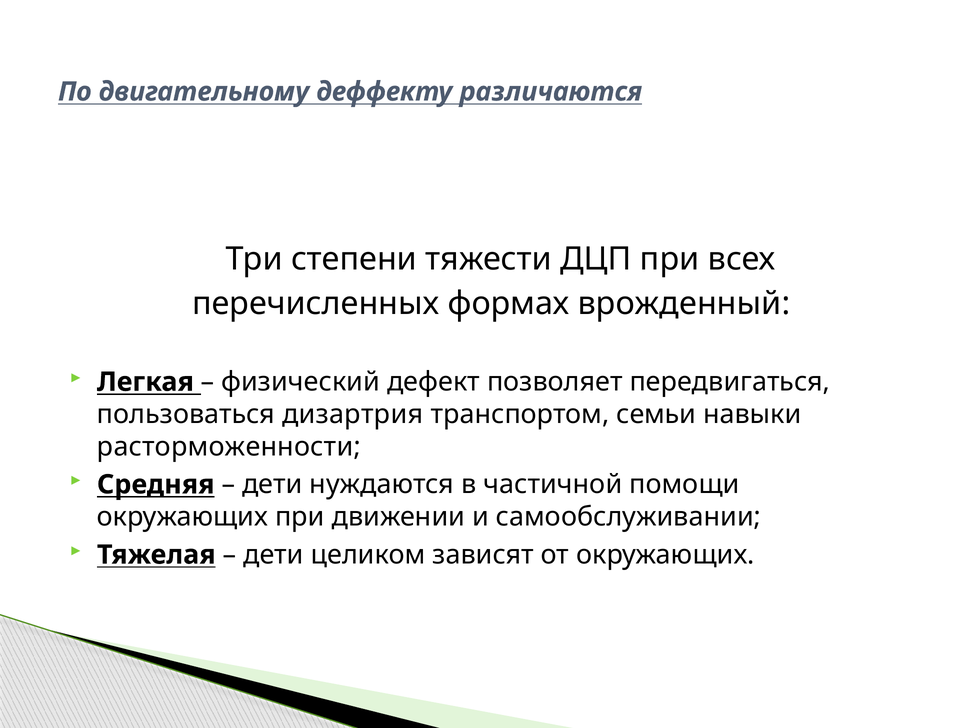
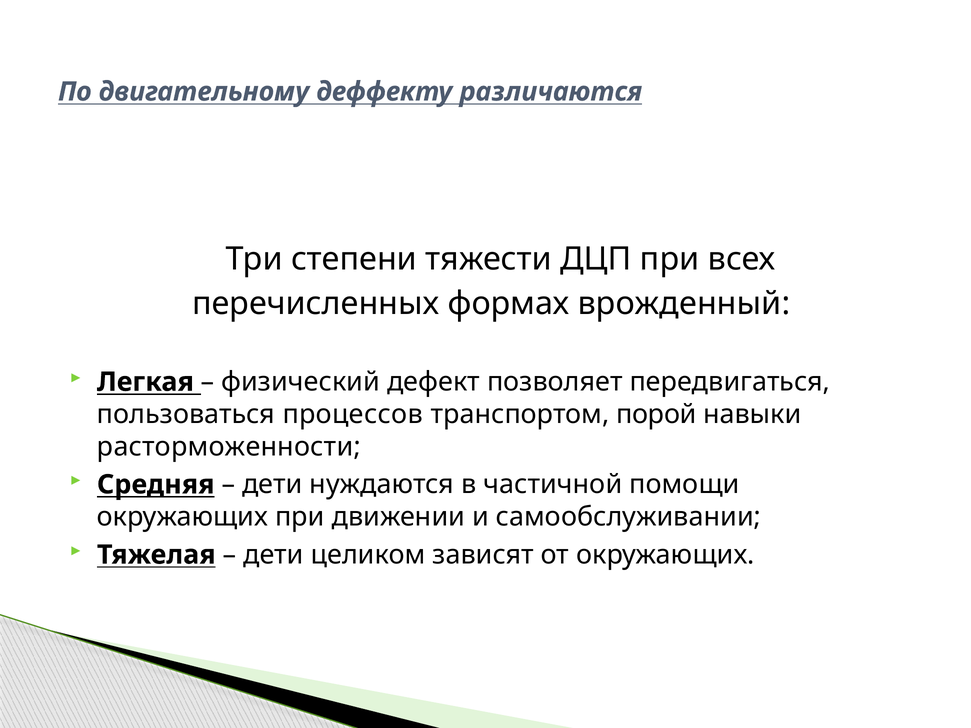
дизартрия: дизартрия -> процессов (353, 415)
семьи: семьи -> порой (656, 415)
